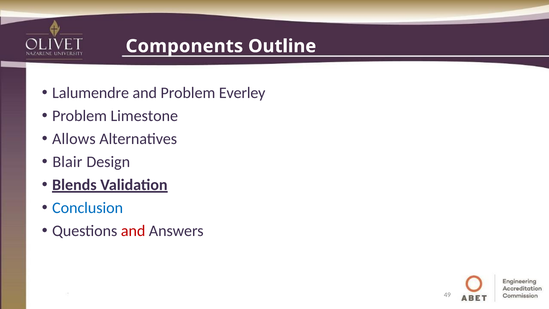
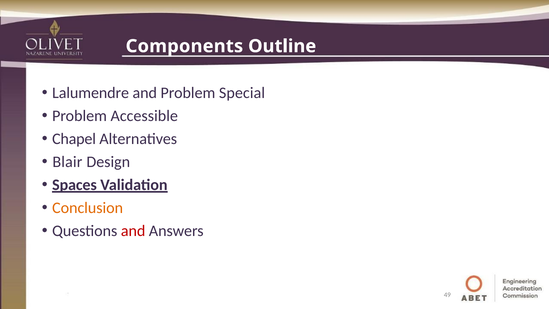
Everley: Everley -> Special (242, 93)
Limestone: Limestone -> Accessible (144, 116)
Allows: Allows -> Chapel (74, 139)
Blends: Blends -> Spaces (74, 185)
Conclusion colour: blue -> orange (88, 208)
